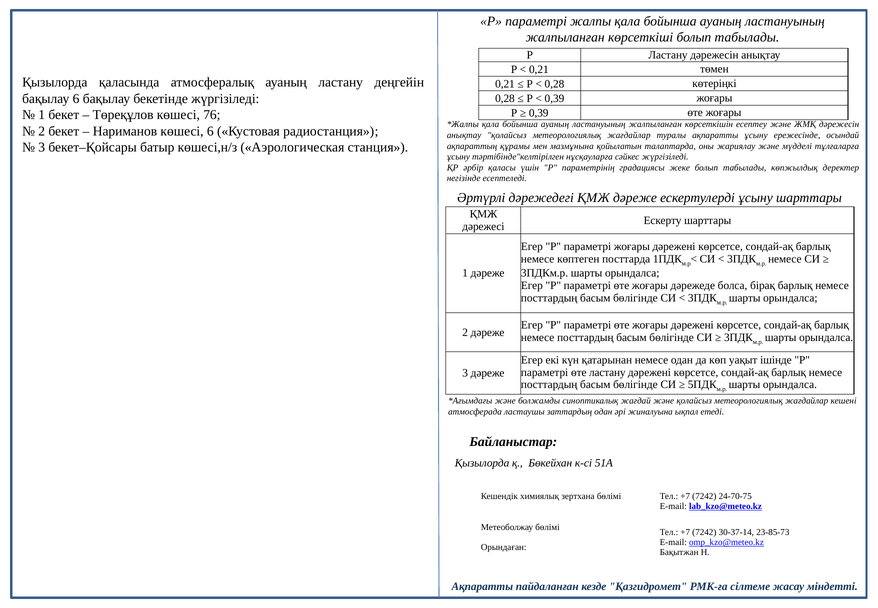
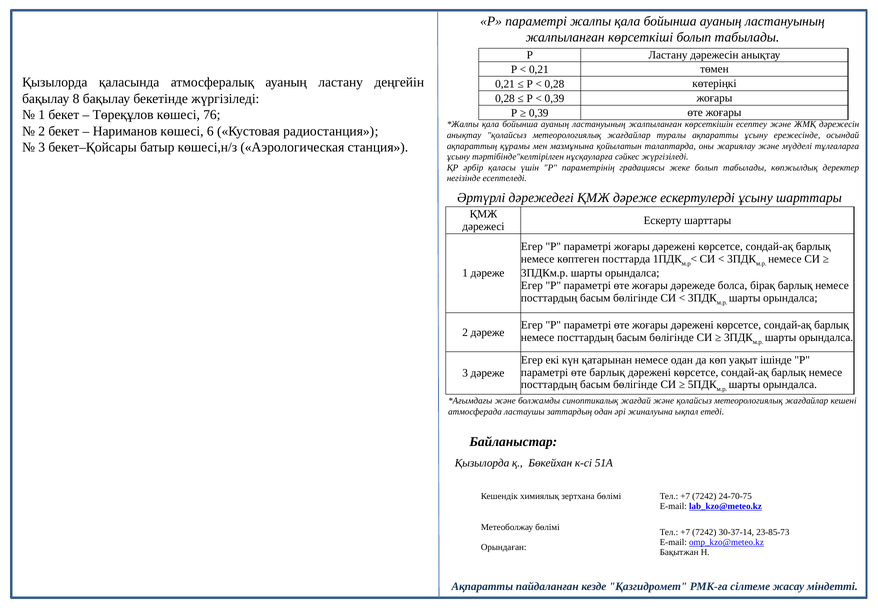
бақылау 6: 6 -> 8 (76, 99)
өте ластану: ластану -> барлық (607, 372)
